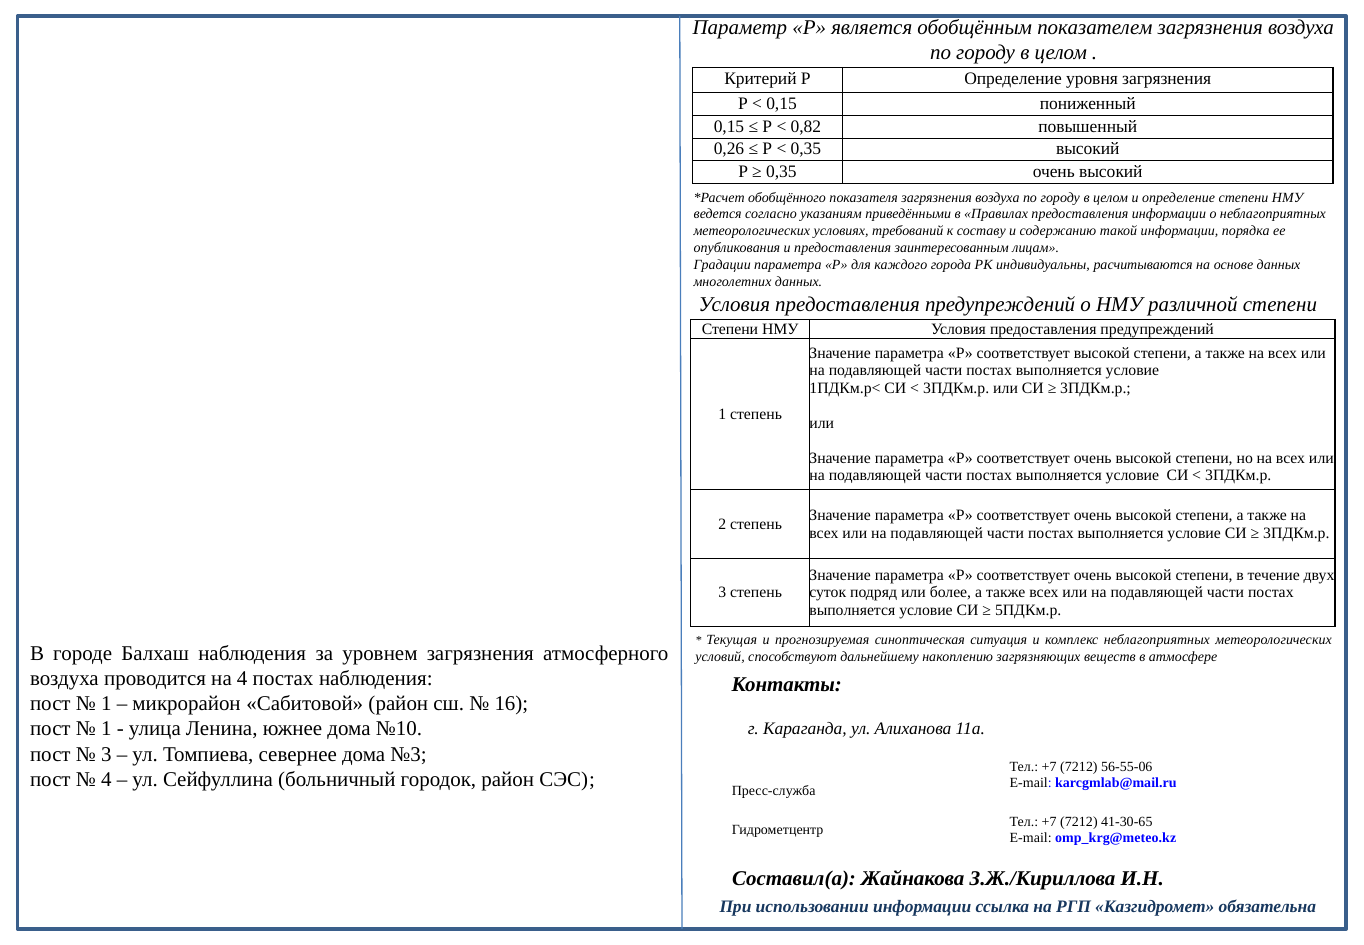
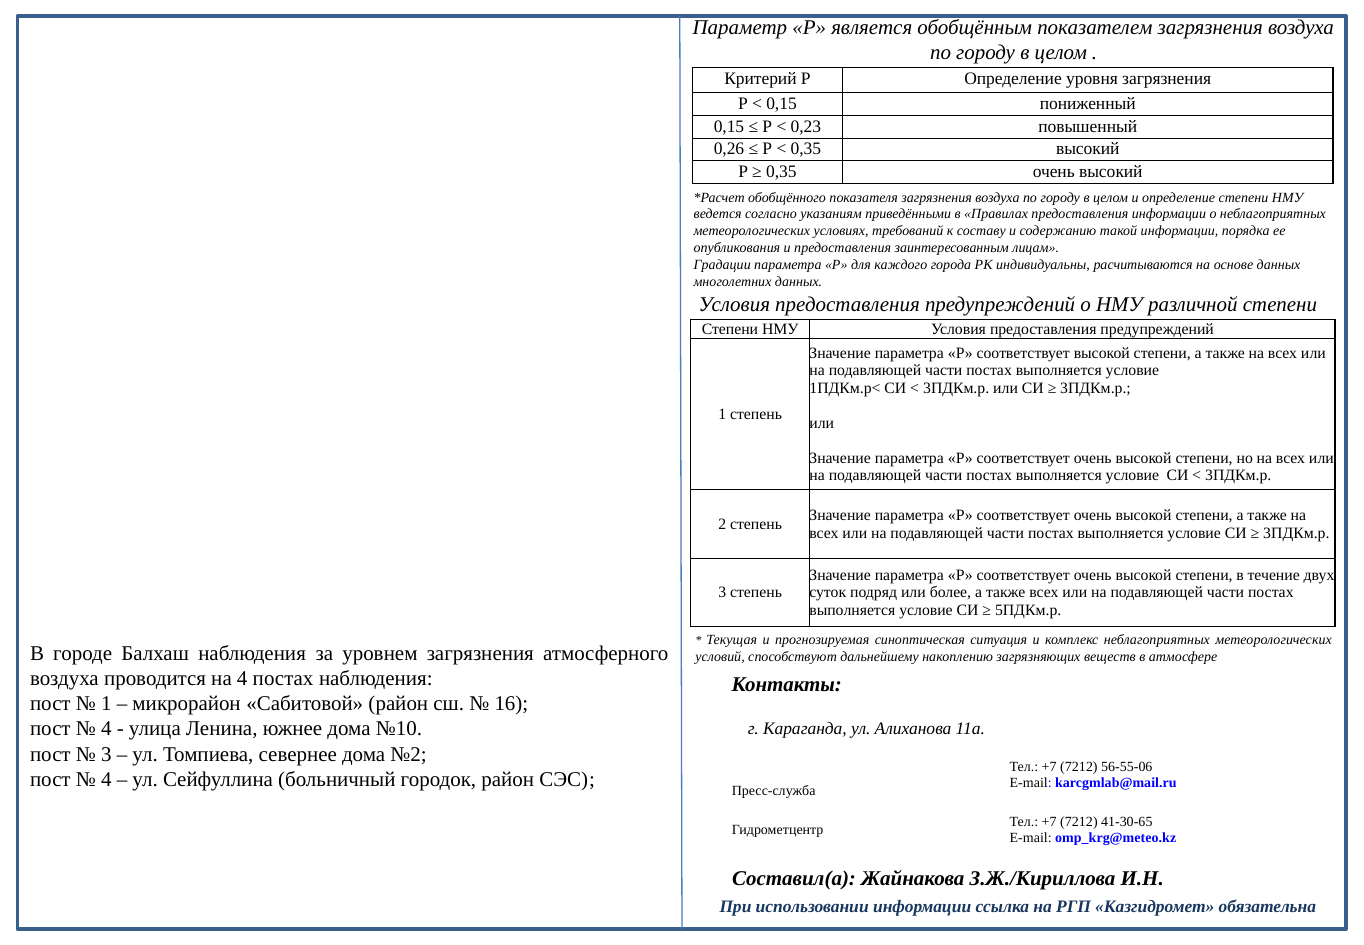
0,82: 0,82 -> 0,23 (806, 126)
1: 1 -> 4 (106, 728)
№3: №3 -> №2 (409, 754)
